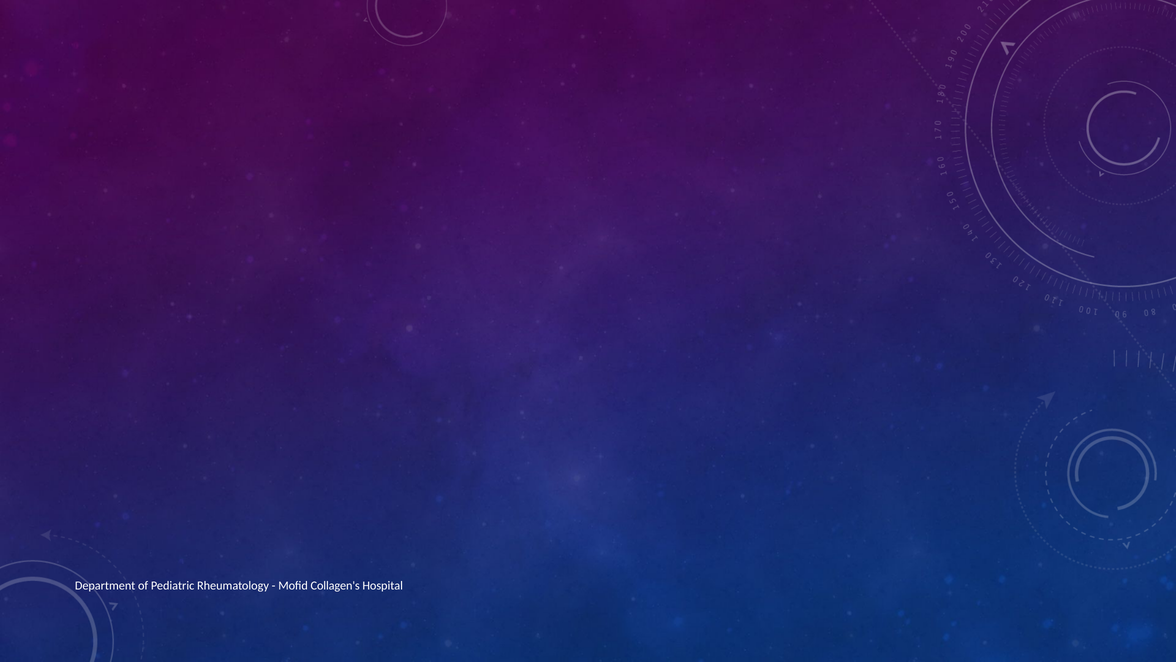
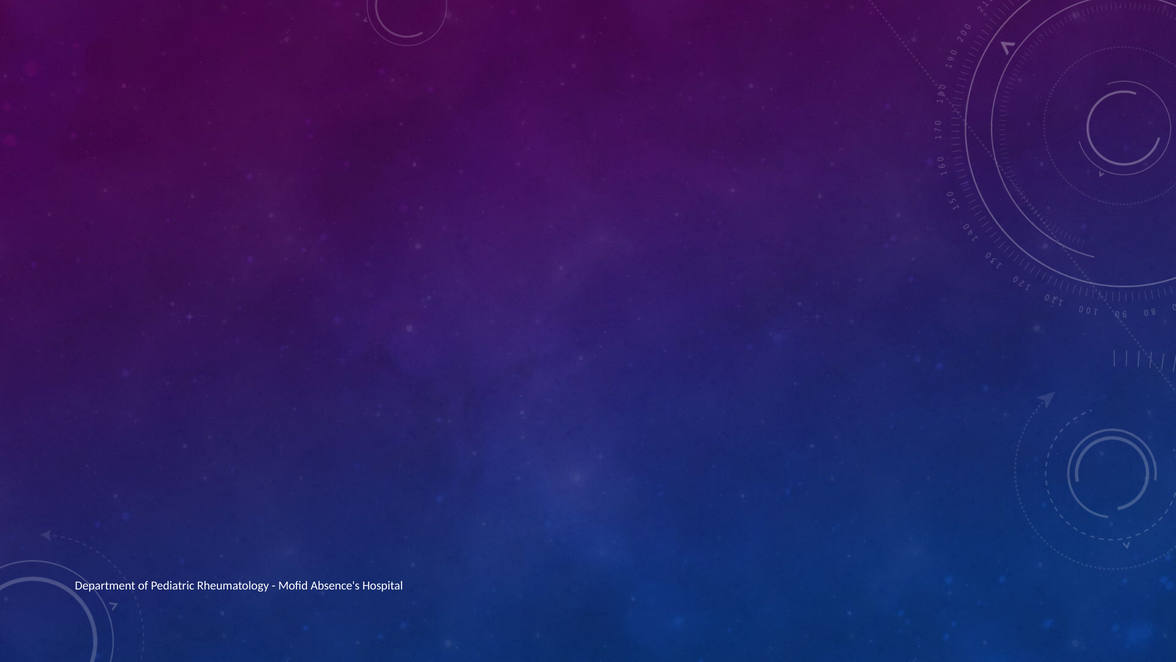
Collagen's: Collagen's -> Absence's (335, 585)
